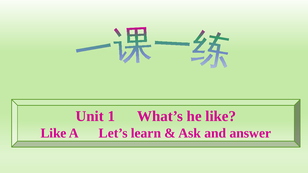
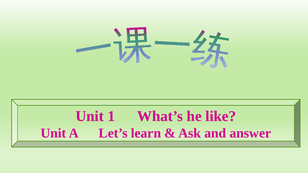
Like: Like -> Unit (53, 133)
